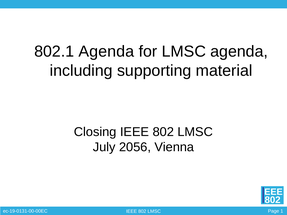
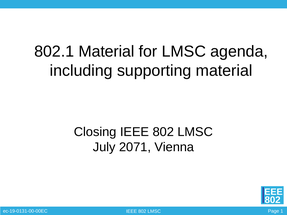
802.1 Agenda: Agenda -> Material (106, 52)
2056: 2056 -> 2071 (135, 147)
